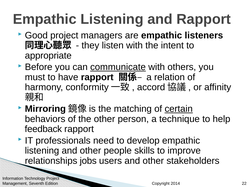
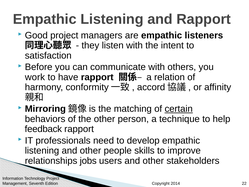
appropriate: appropriate -> satisfaction (48, 55)
communicate underline: present -> none (118, 67)
must: must -> work (35, 77)
